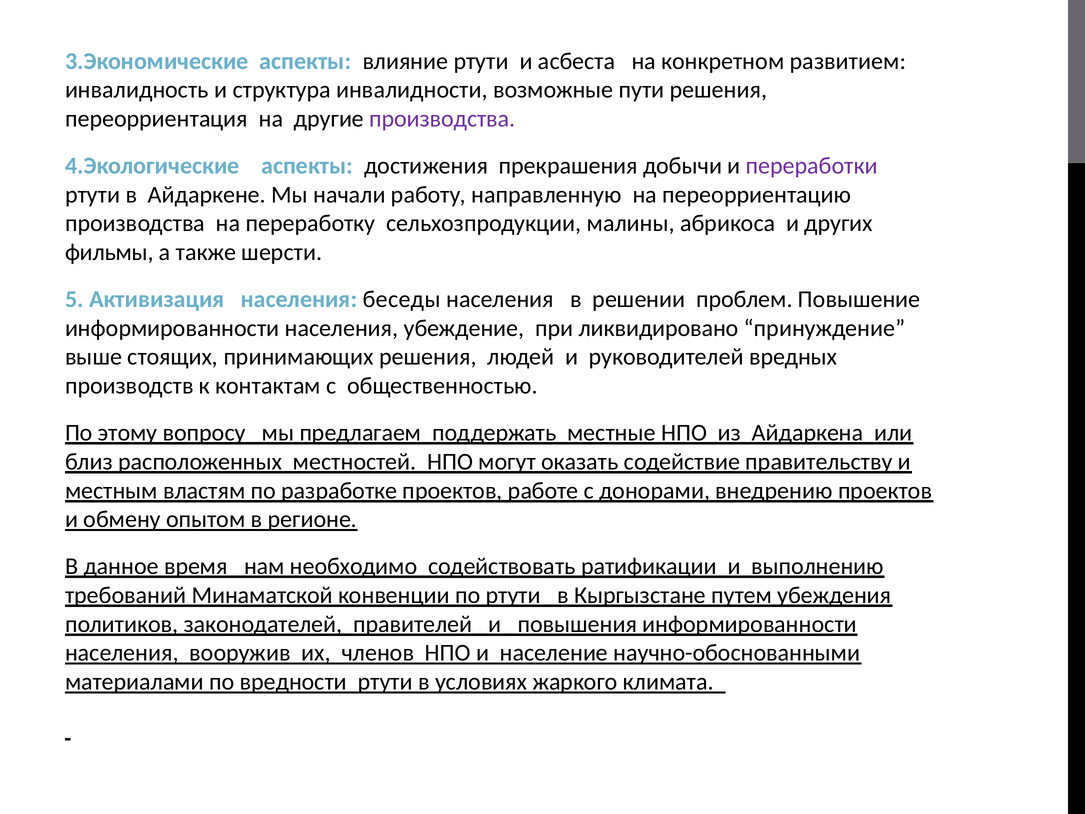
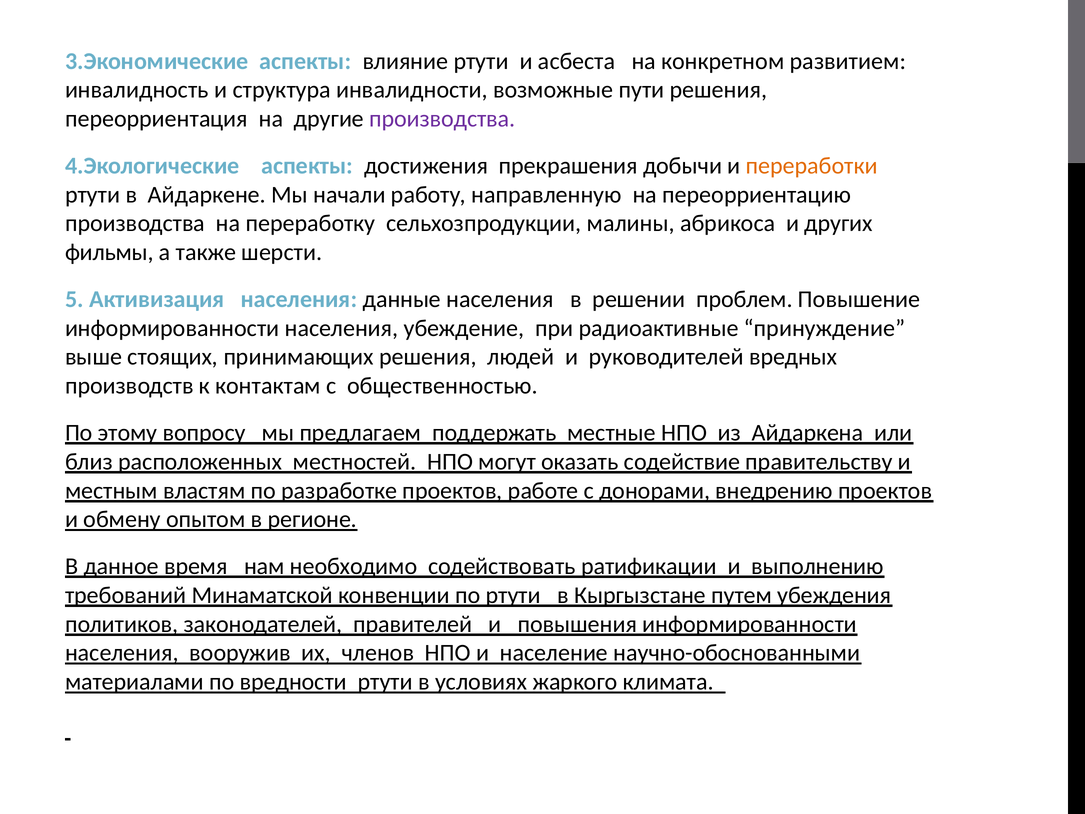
переработки colour: purple -> orange (812, 166)
беседы: беседы -> данные (402, 299)
ликвидировано: ликвидировано -> радиоактивные (659, 328)
